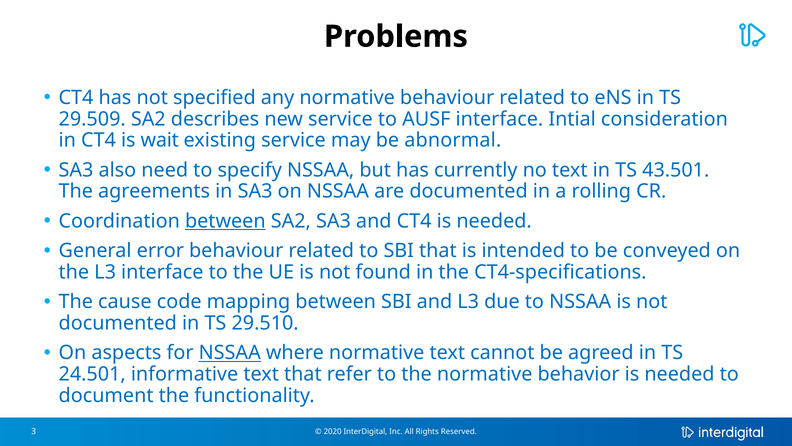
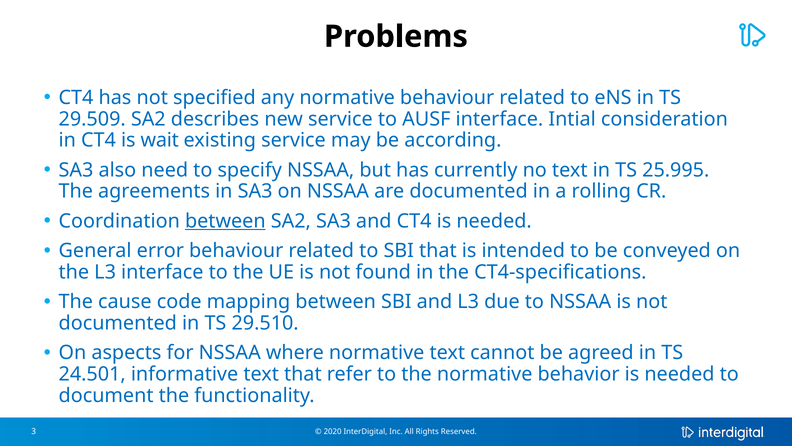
abnormal: abnormal -> according (453, 140)
43.501: 43.501 -> 25.995 (676, 170)
NSSAA underline: present -> none (230, 352)
